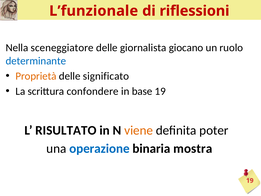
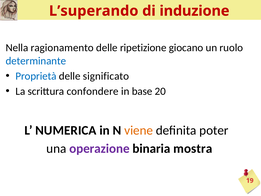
L’funzionale: L’funzionale -> L’superando (94, 11)
riflessioni: riflessioni -> induzione (194, 11)
sceneggiatore: sceneggiatore -> ragionamento (62, 48)
giornalista: giornalista -> ripetizione (143, 48)
Proprietà colour: orange -> blue (36, 76)
base 19: 19 -> 20 (160, 91)
RISULTATO: RISULTATO -> NUMERICA (66, 130)
operazione colour: blue -> purple (99, 148)
